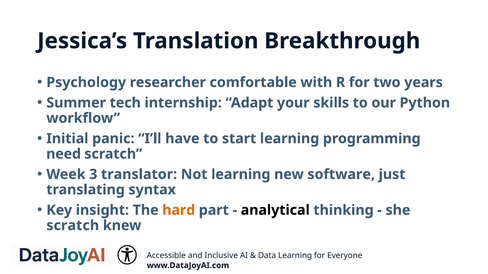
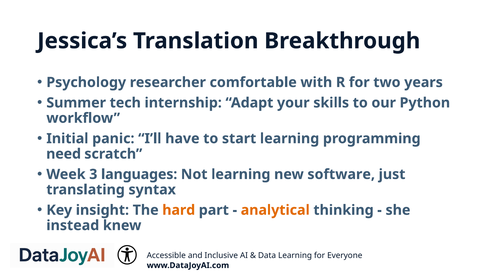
translator: translator -> languages (139, 175)
analytical colour: black -> orange (275, 210)
scratch: scratch -> instead (73, 226)
